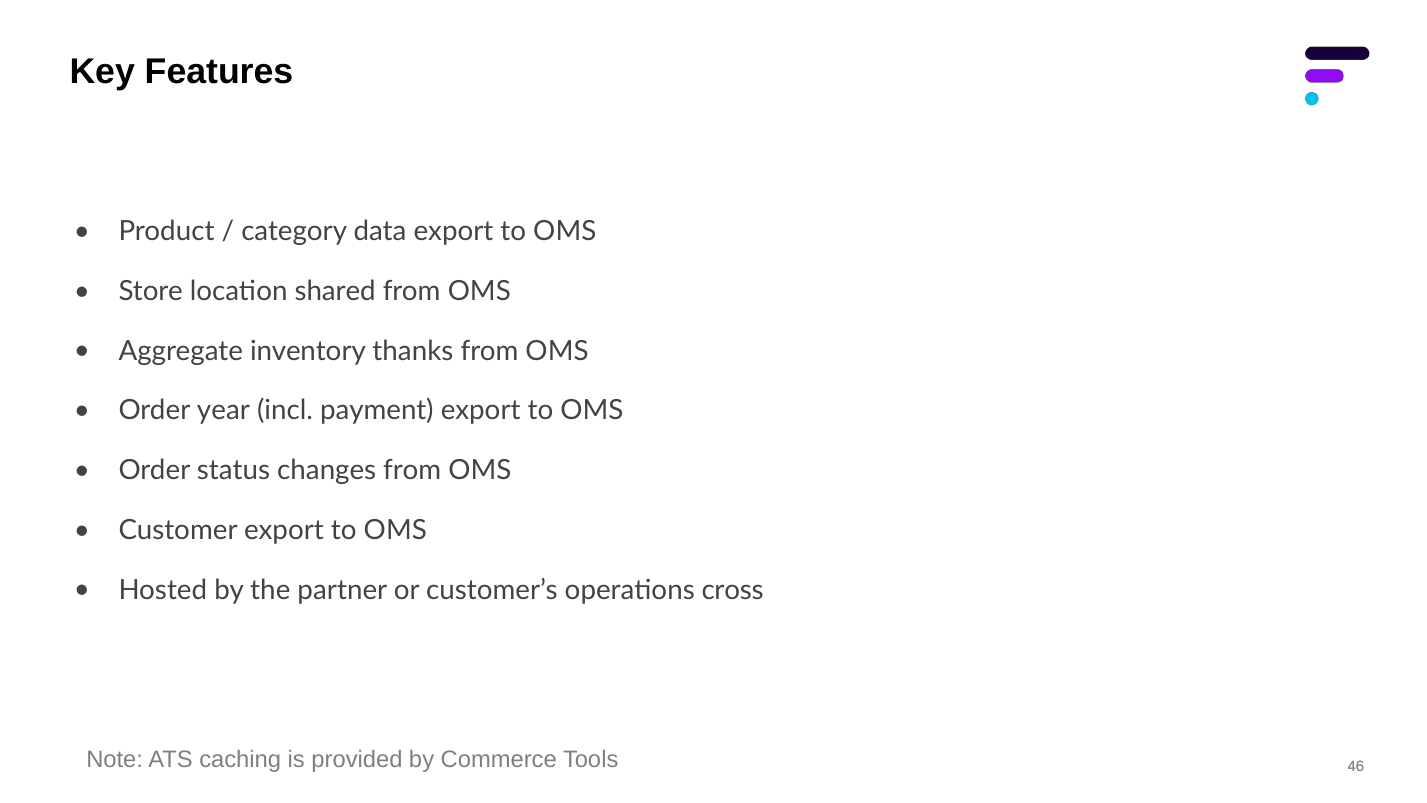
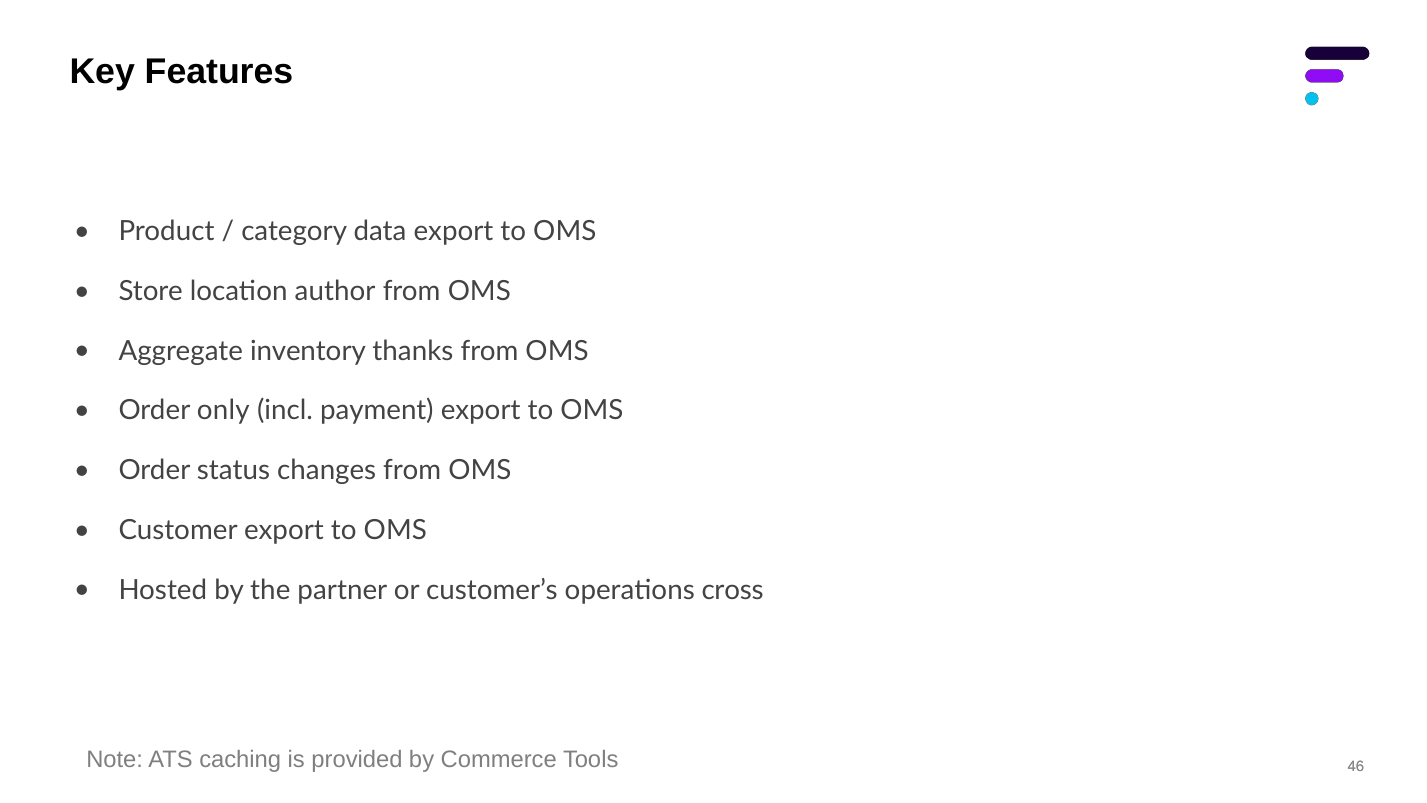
shared: shared -> author (335, 291)
year: year -> only (223, 411)
